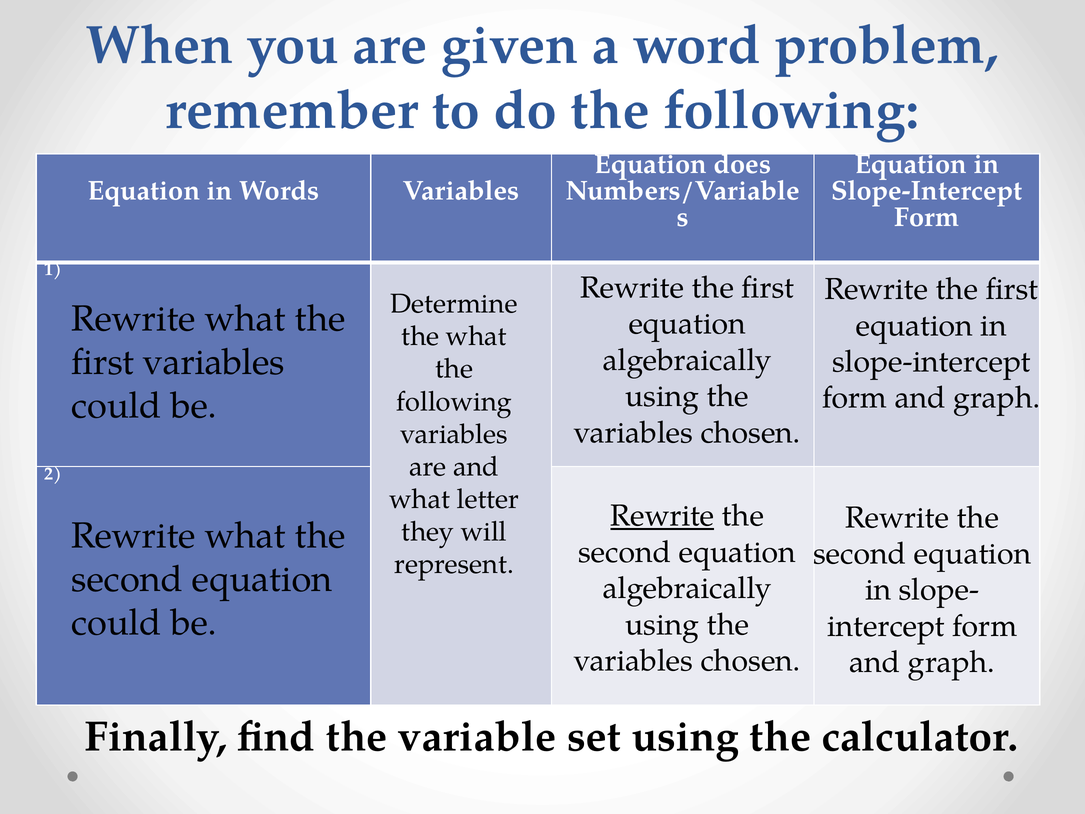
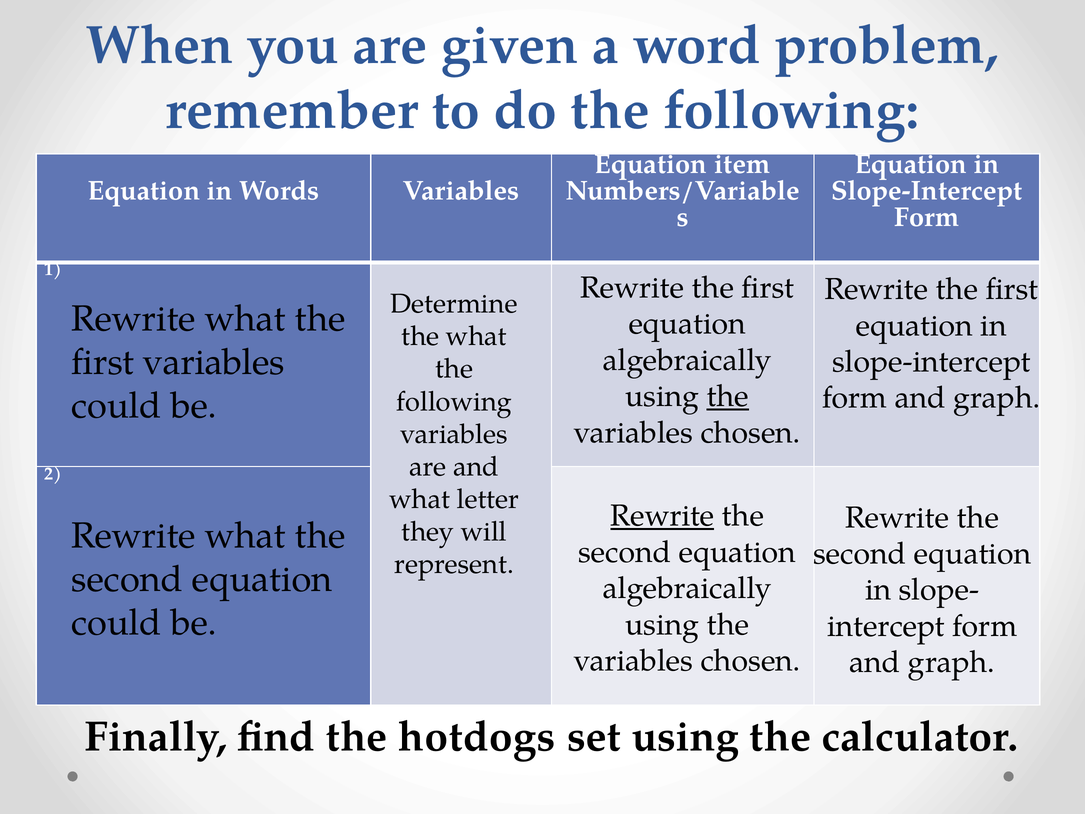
does: does -> item (742, 164)
the underline: none -> present (728, 396)
variable: variable -> hotdogs (477, 737)
